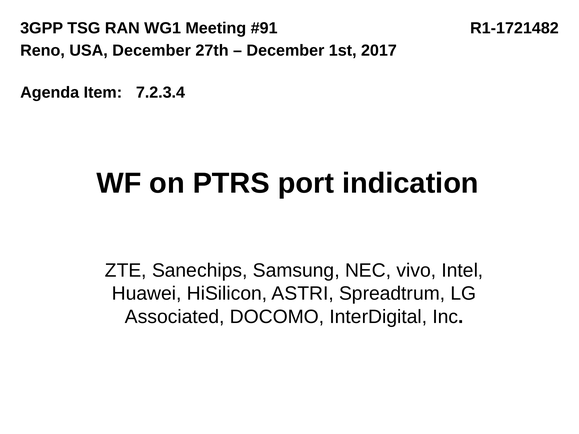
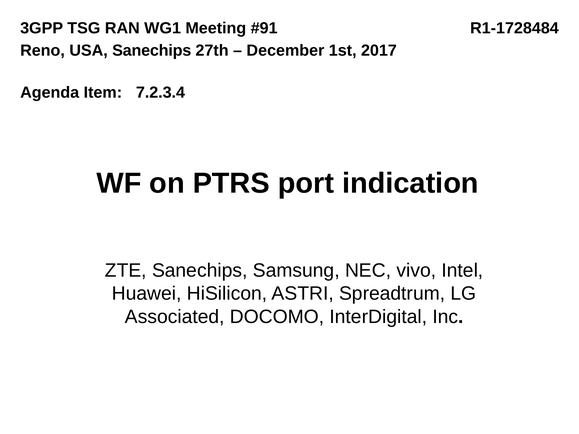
R1-1721482: R1-1721482 -> R1-1728484 (514, 28)
USA December: December -> Sanechips (152, 51)
